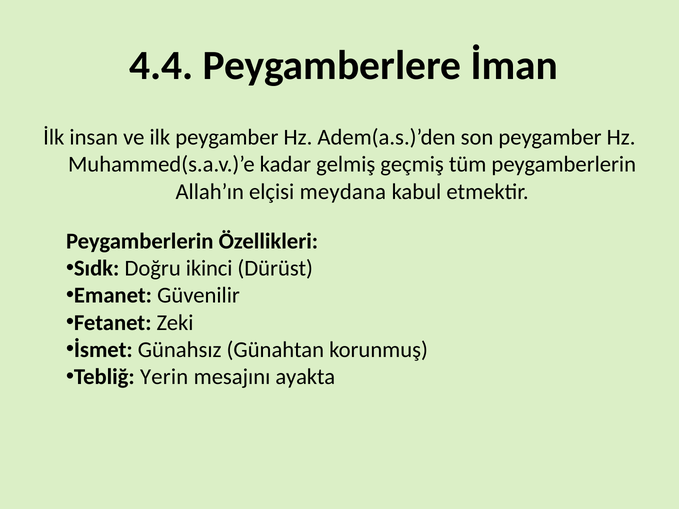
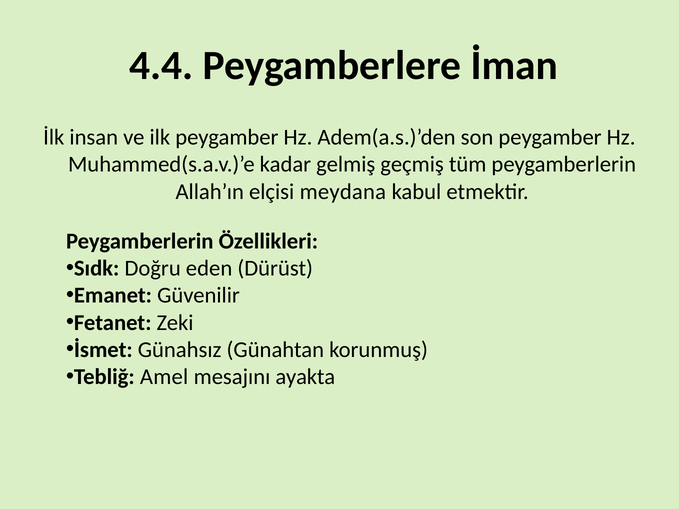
ikinci: ikinci -> eden (209, 268)
Yerin: Yerin -> Amel (164, 377)
